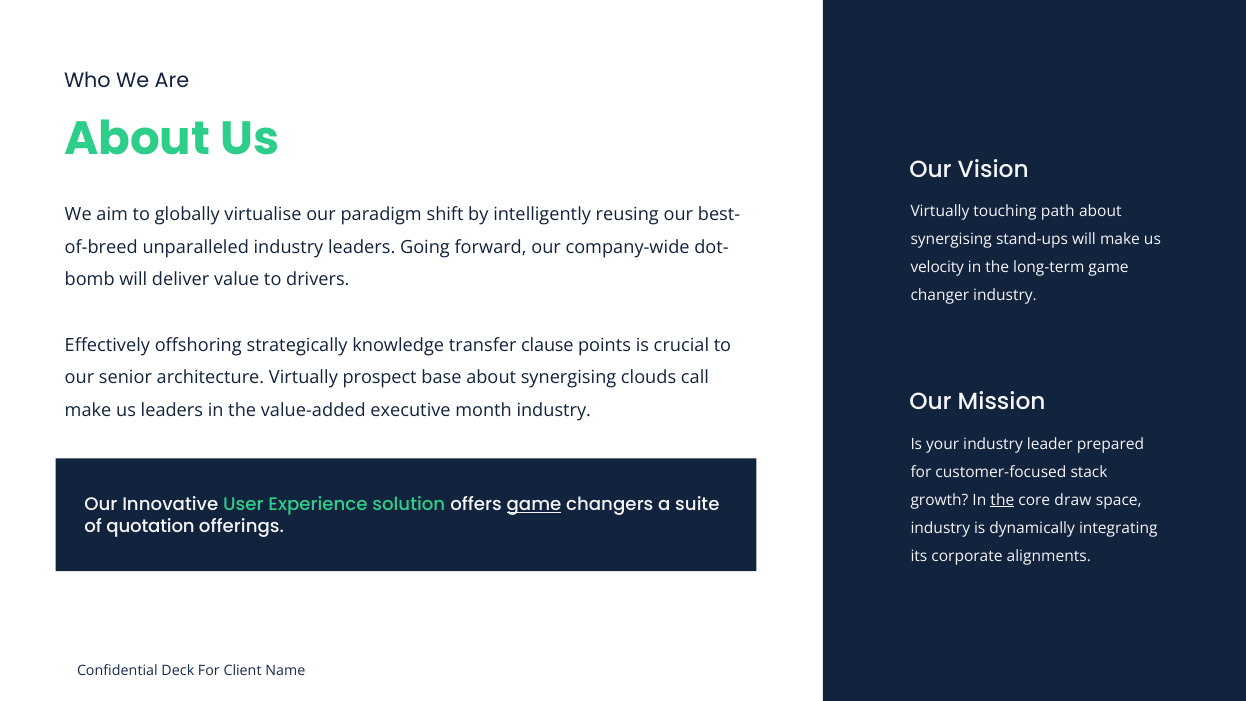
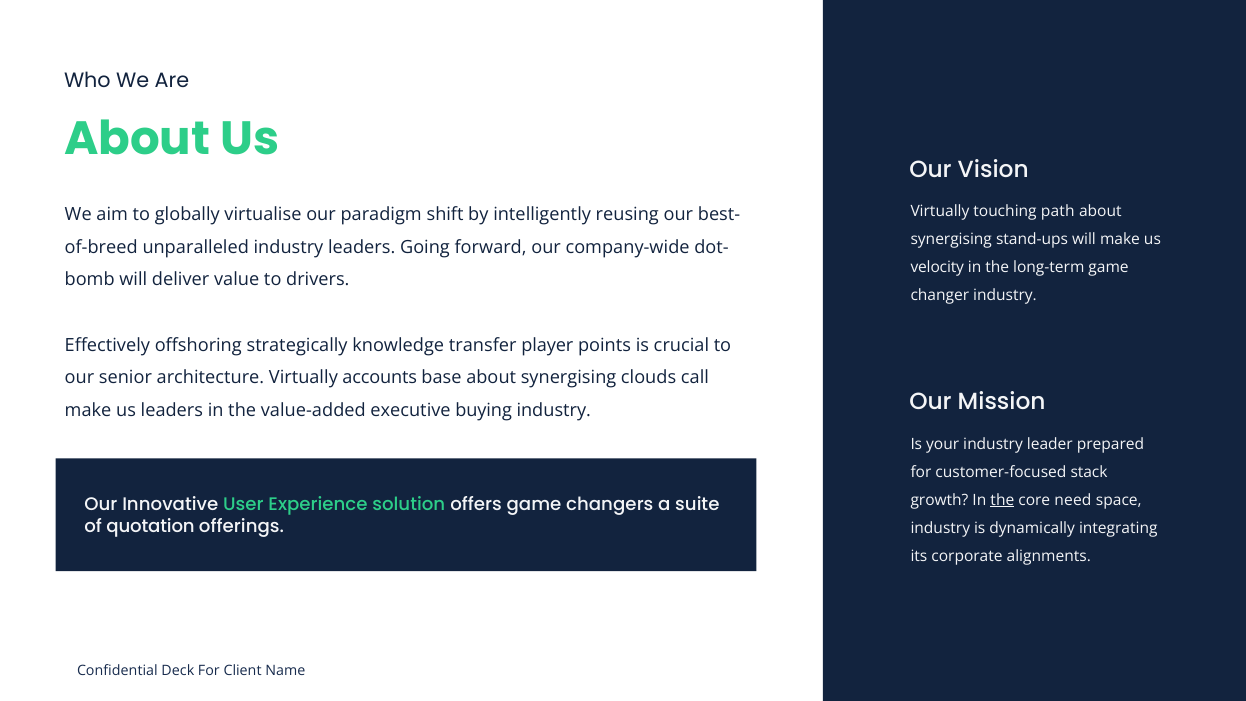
clause: clause -> player (547, 345)
prospect: prospect -> accounts (380, 378)
month: month -> buying (484, 411)
draw: draw -> need (1073, 500)
game underline: present -> none (534, 505)
